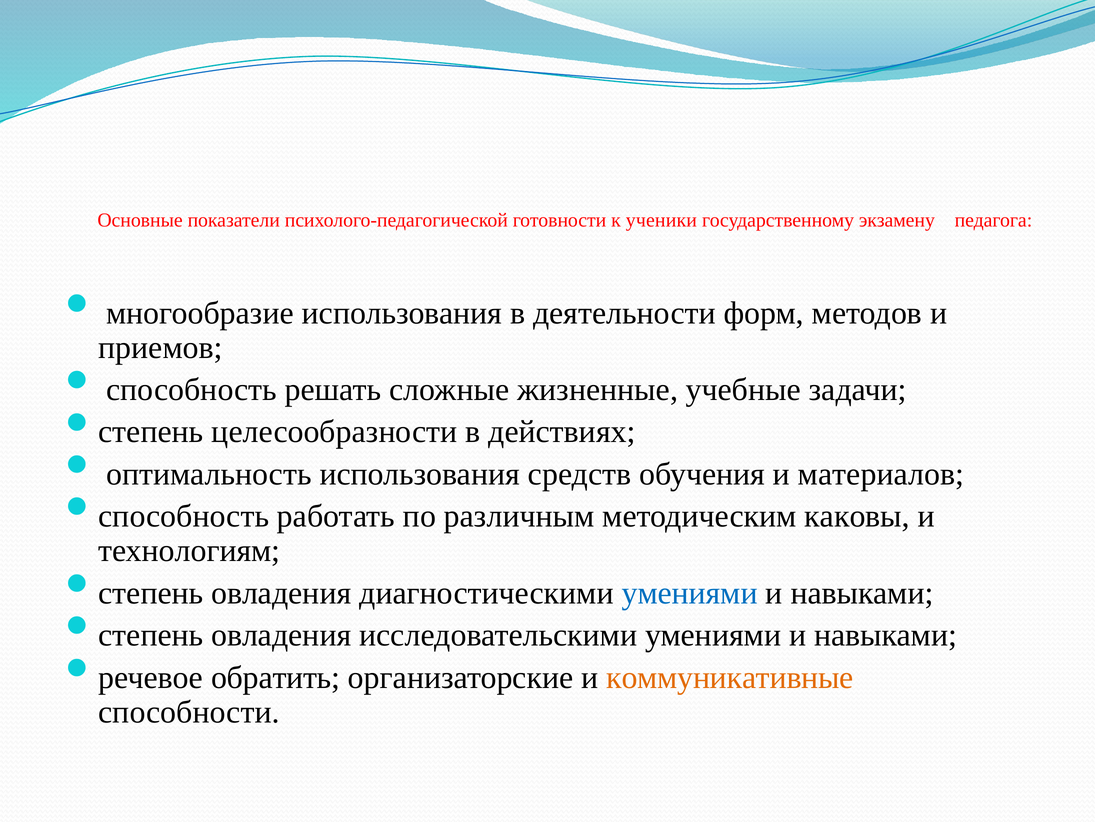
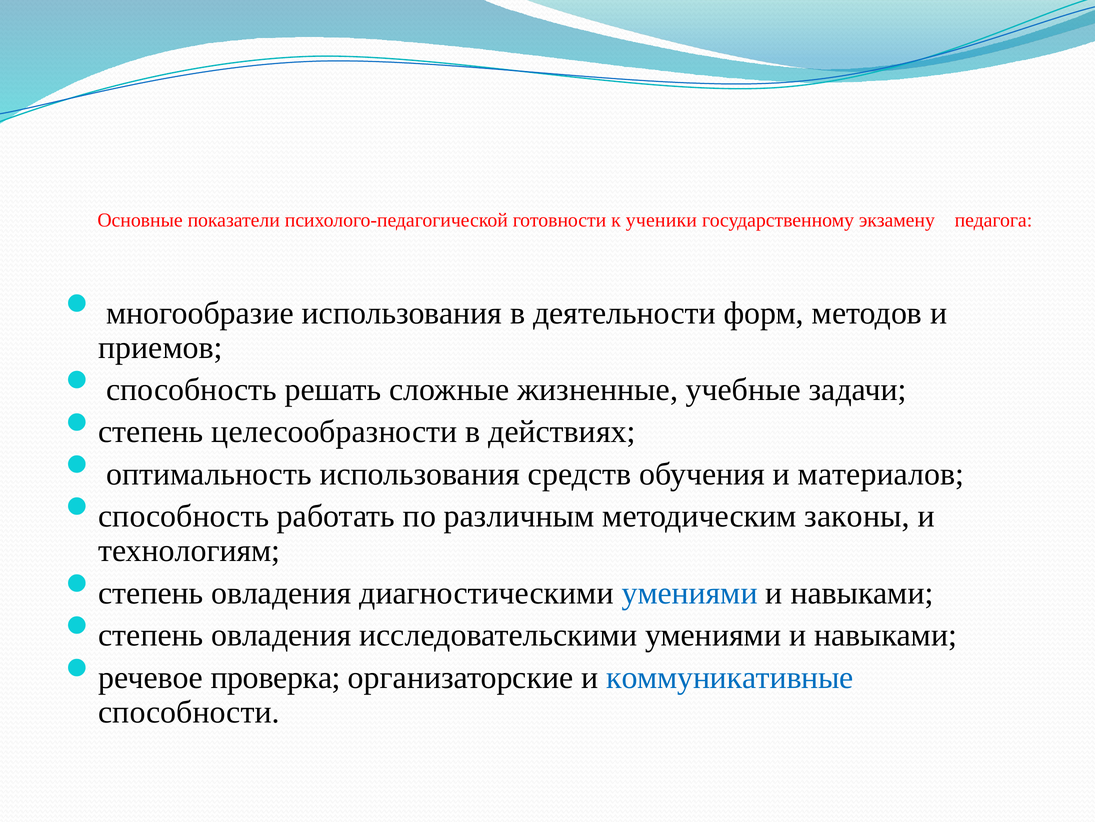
каковы: каковы -> законы (857, 516)
обратить: обратить -> проверка (276, 677)
коммуникативные colour: orange -> blue (730, 677)
